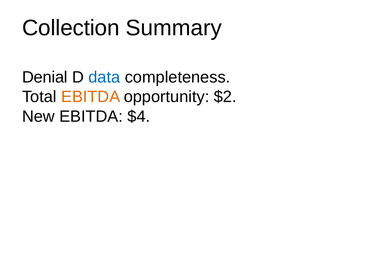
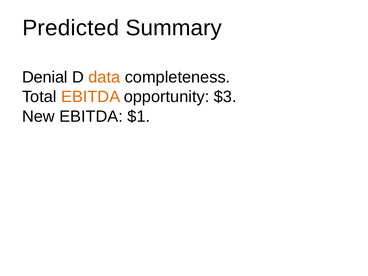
Collection: Collection -> Predicted (71, 28)
data colour: blue -> orange (104, 77)
$2: $2 -> $3 (225, 97)
$4: $4 -> $1 (139, 116)
